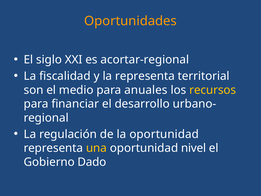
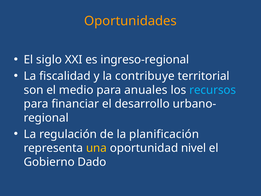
acortar-regional: acortar-regional -> ingreso-regional (145, 60)
la representa: representa -> contribuye (145, 76)
recursos colour: yellow -> light blue (213, 90)
la oportunidad: oportunidad -> planificación (164, 134)
